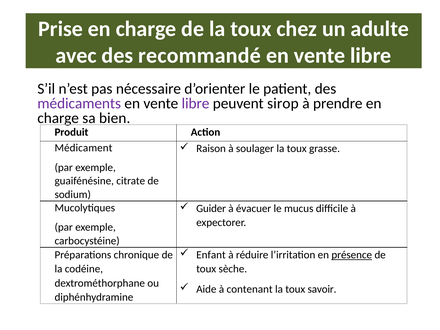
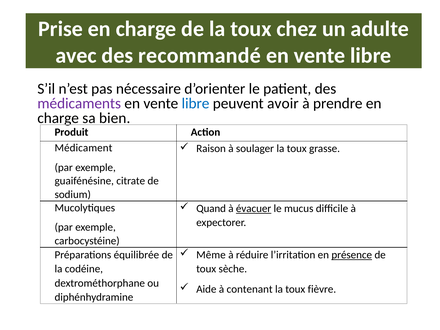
libre colour: purple -> blue (196, 103)
sirop: sirop -> avoir (283, 103)
Guider: Guider -> Quand (211, 208)
évacuer underline: none -> present (254, 208)
Enfant: Enfant -> Même (211, 255)
chronique: chronique -> équilibrée (136, 255)
savoir: savoir -> fièvre (322, 289)
